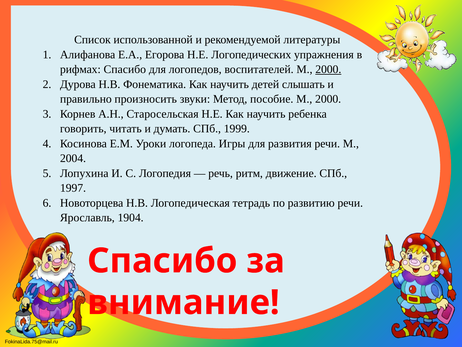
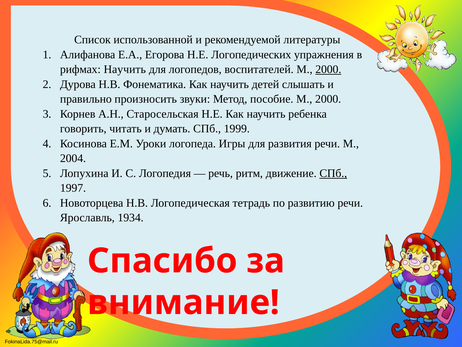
рифмах Спасибо: Спасибо -> Научить (125, 69)
СПб underline: none -> present (333, 173)
1904: 1904 -> 1934 (131, 218)
